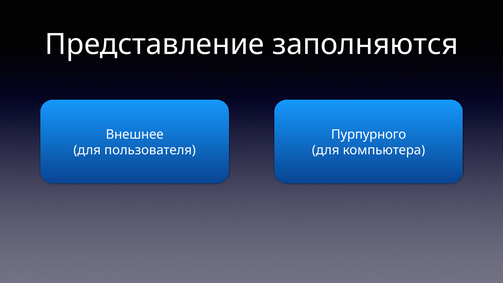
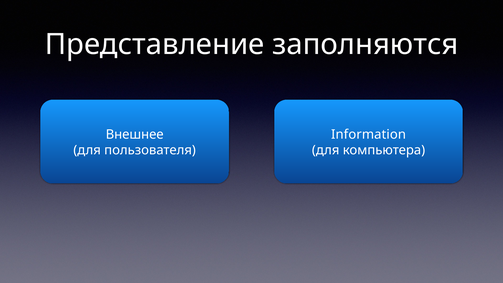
Пурпурного: Пурпурного -> Information (369, 135)
